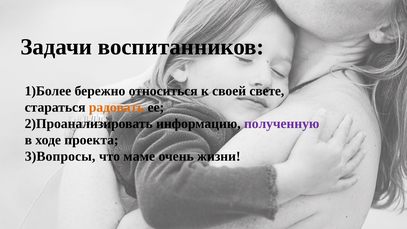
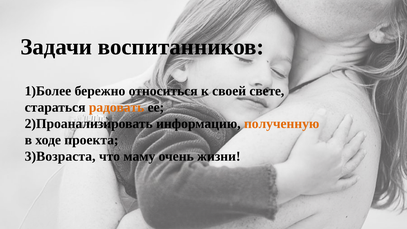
полученную colour: purple -> orange (282, 124)
3)Вопросы: 3)Вопросы -> 3)Возраста (60, 156)
маме: маме -> маму (139, 156)
